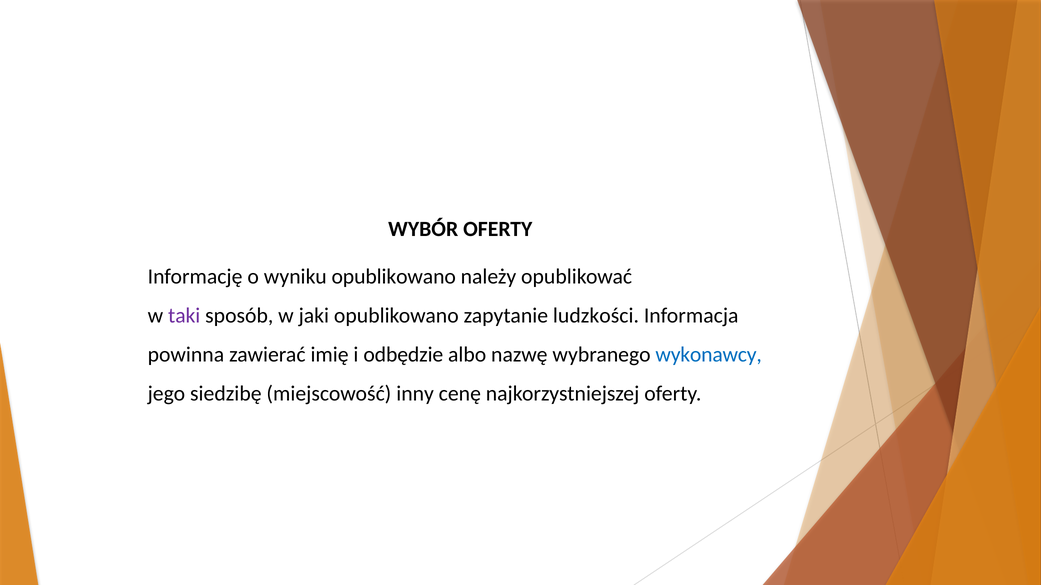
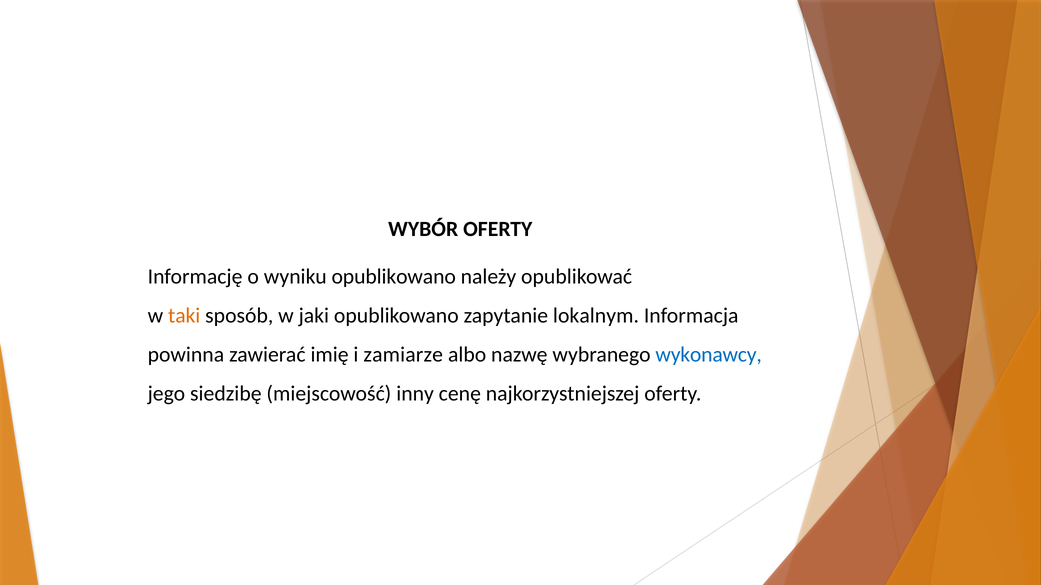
taki colour: purple -> orange (184, 316)
ludzkości: ludzkości -> lokalnym (596, 316)
odbędzie: odbędzie -> zamiarze (403, 355)
